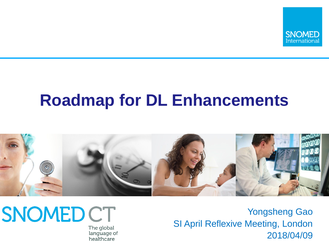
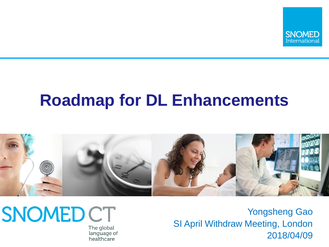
Reflexive: Reflexive -> Withdraw (224, 224)
